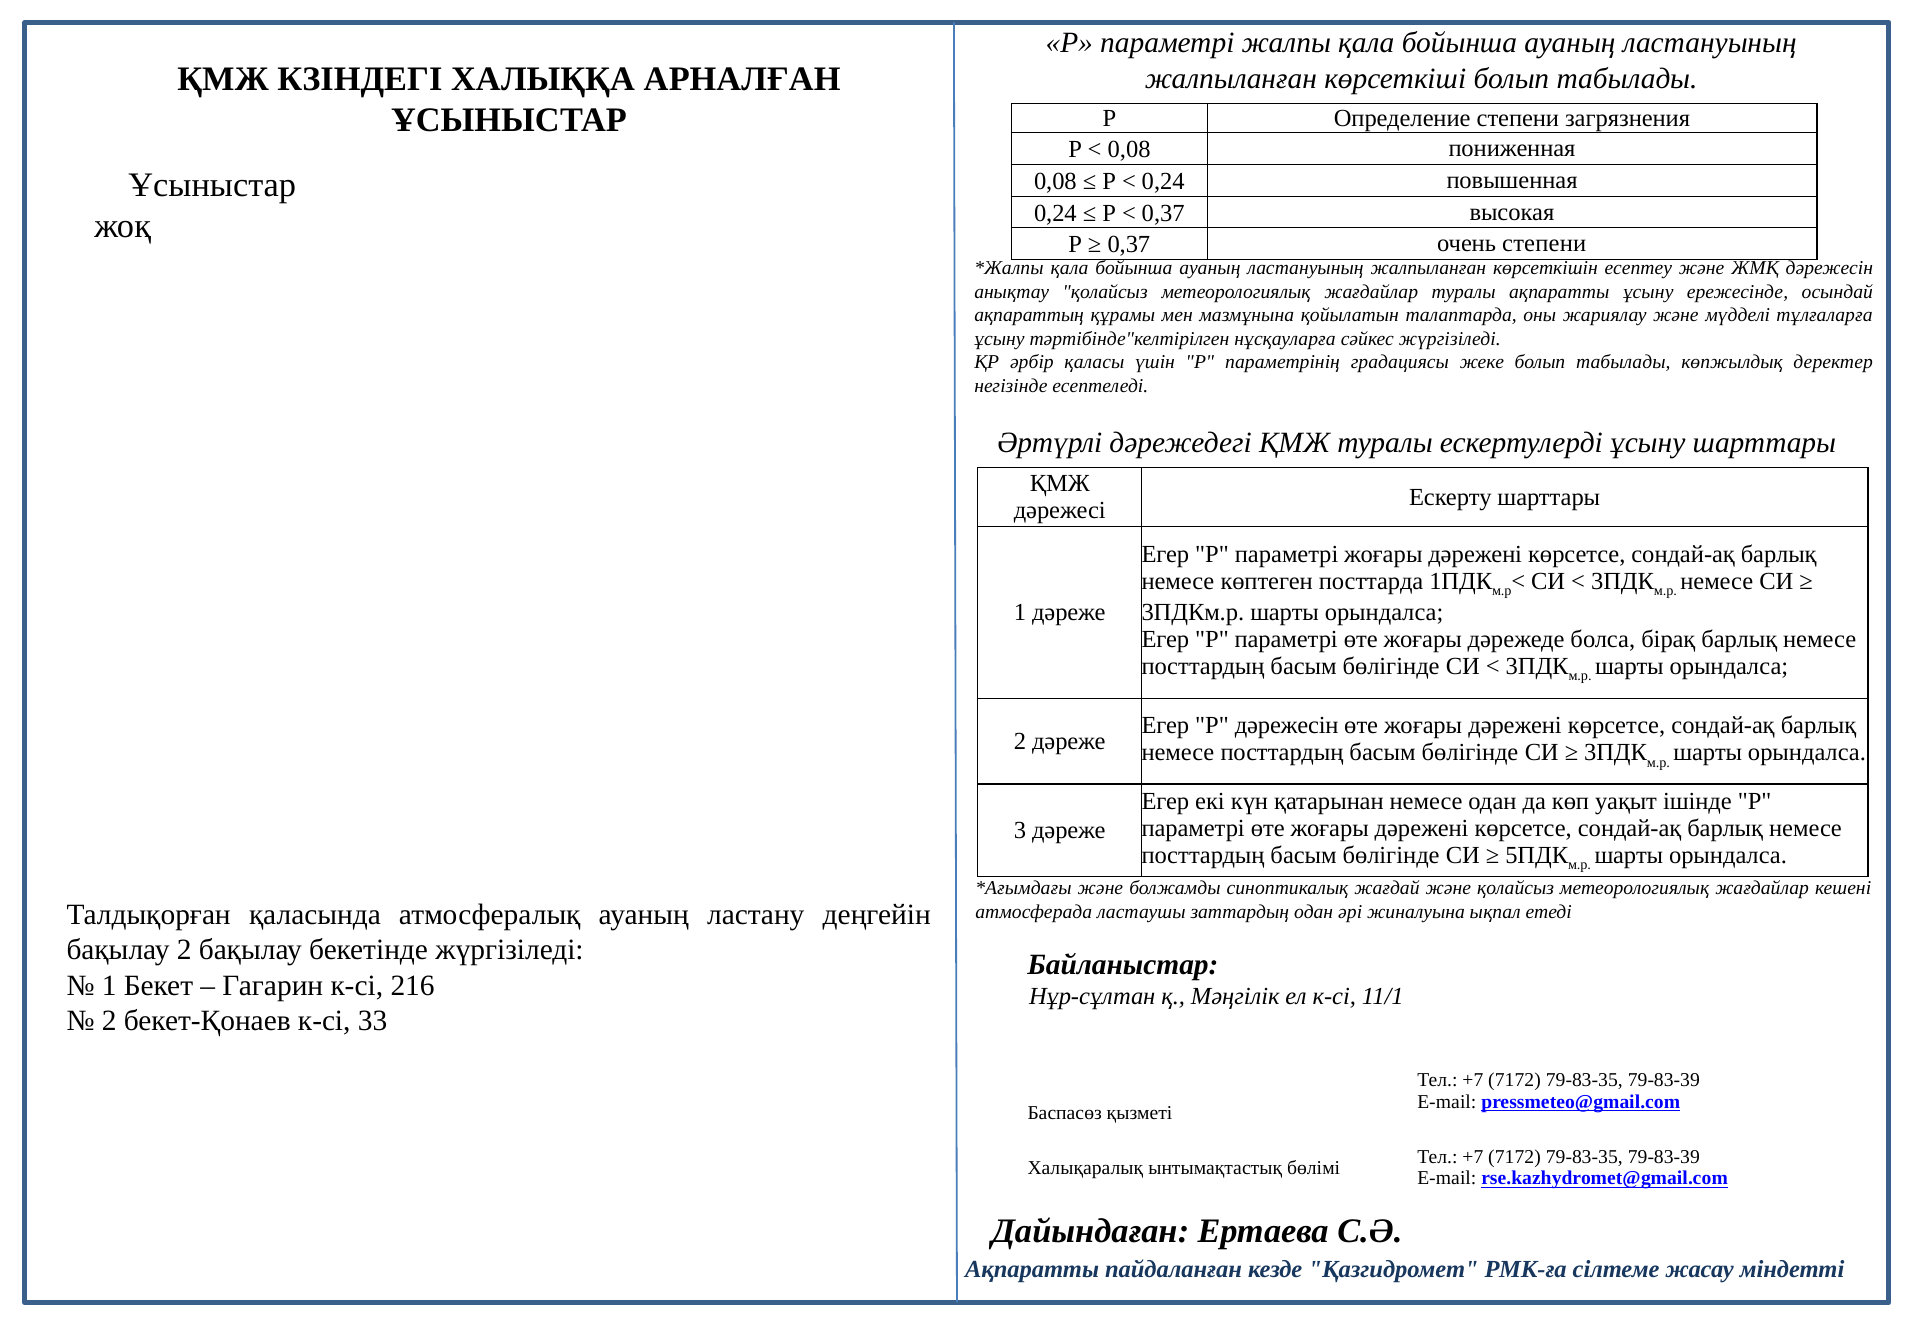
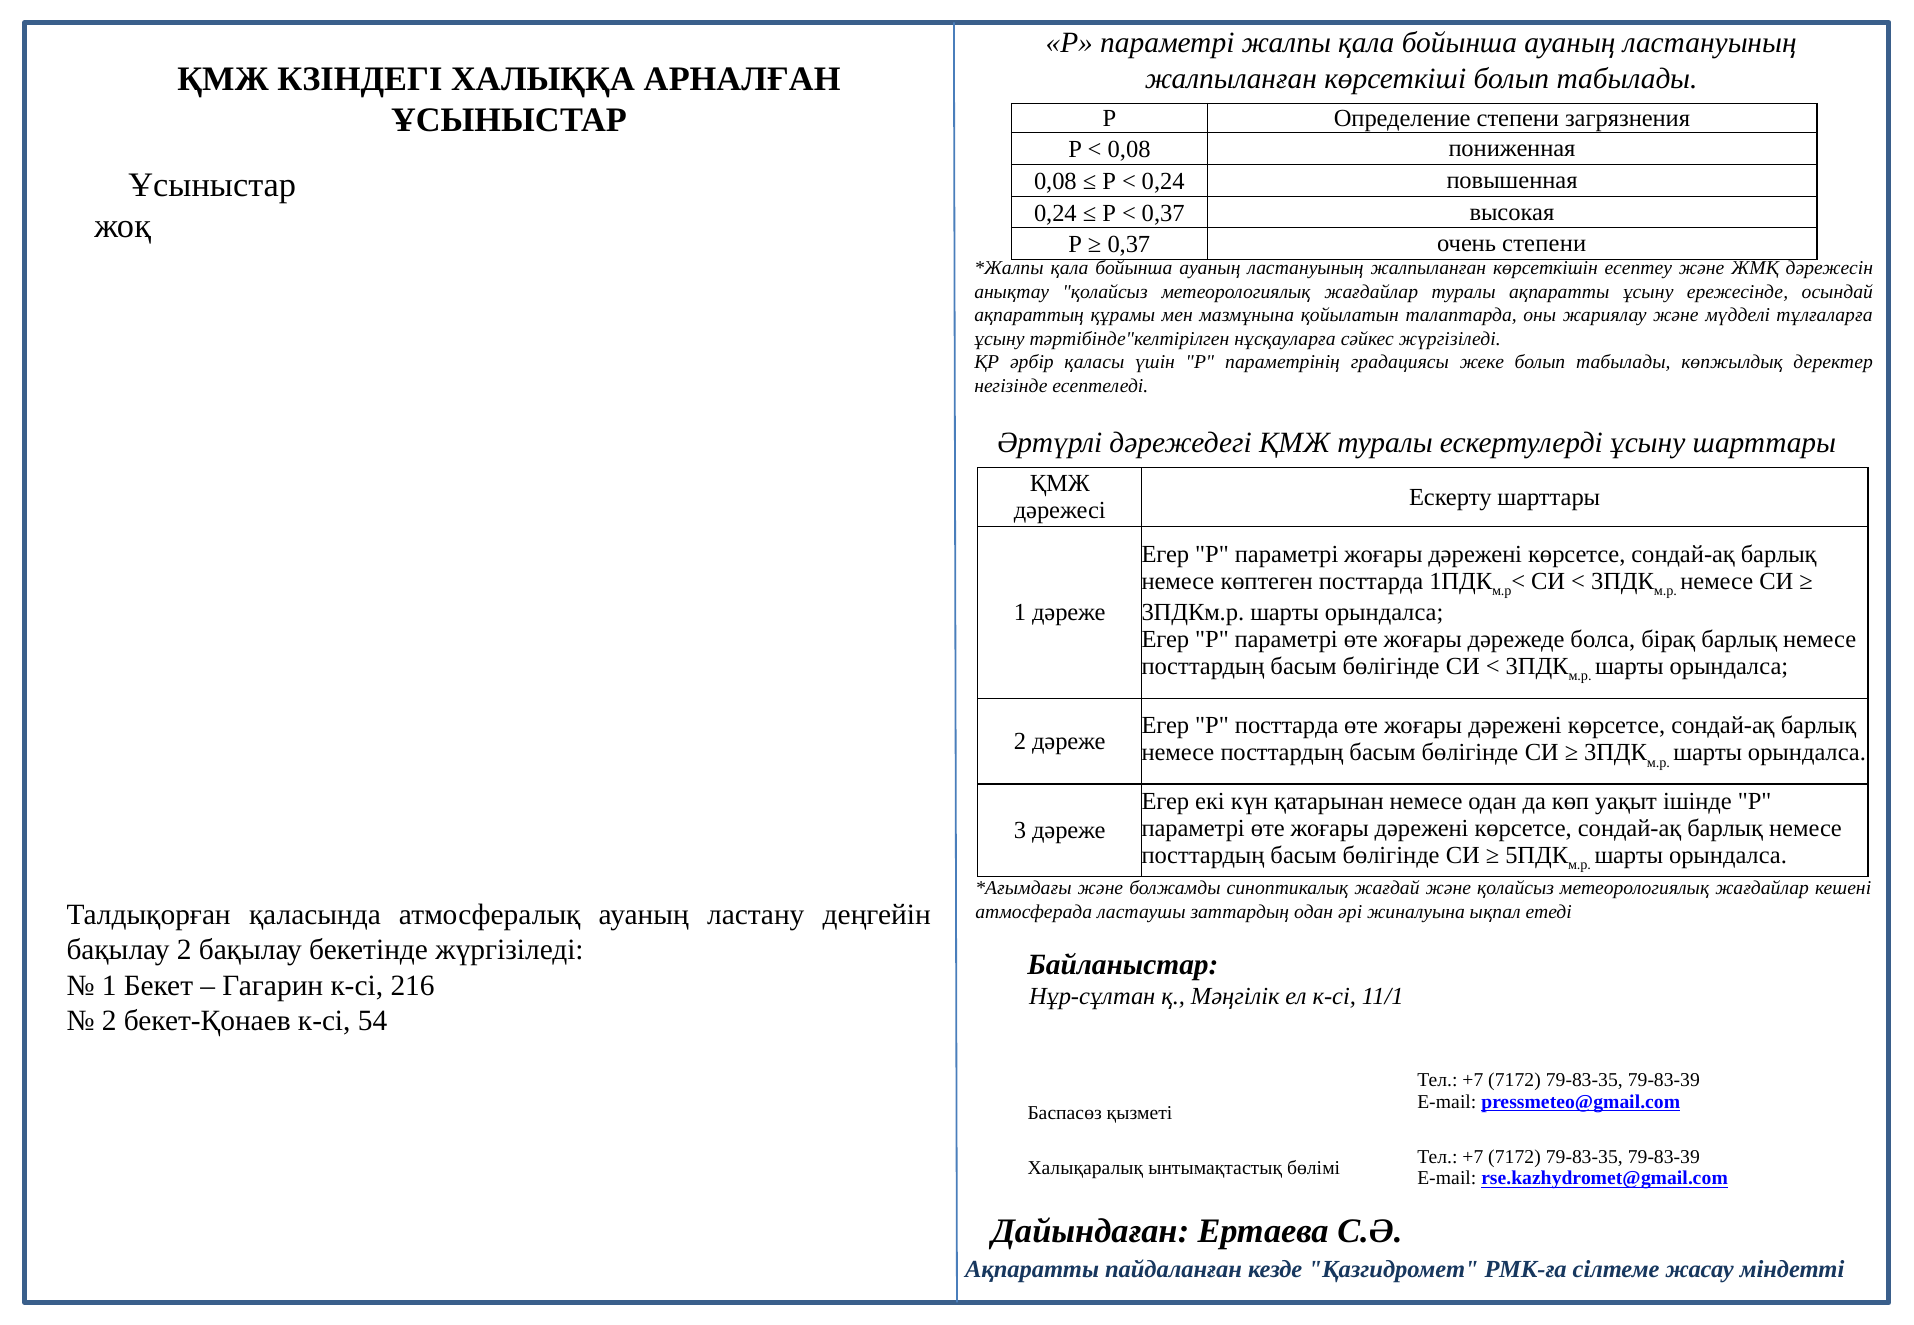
Р дәрежесін: дәрежесін -> посттарда (1287, 726)
33: 33 -> 54 (373, 1021)
